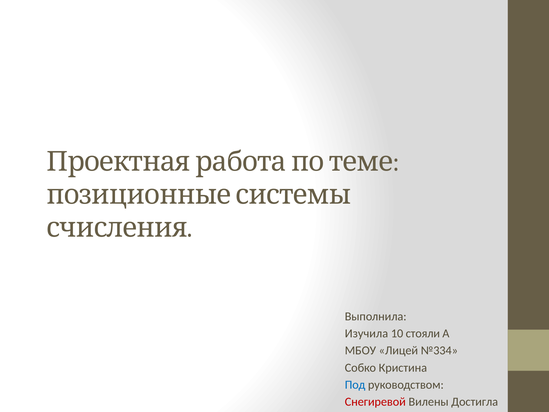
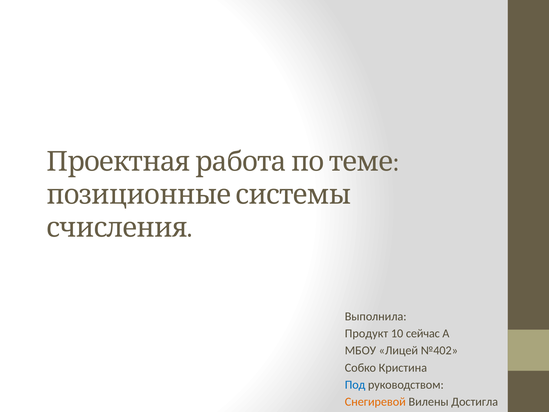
Изучила: Изучила -> Продукт (367, 333)
стояли: стояли -> сейчас (423, 333)
№334: №334 -> №402 (439, 350)
Снегиревой colour: red -> orange (375, 402)
